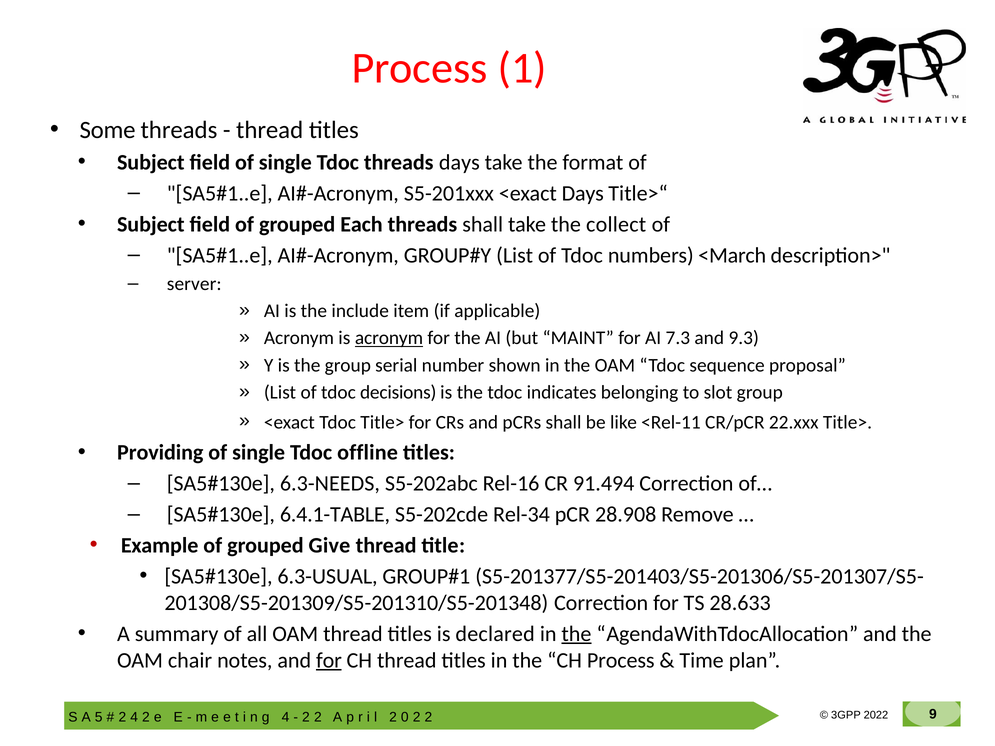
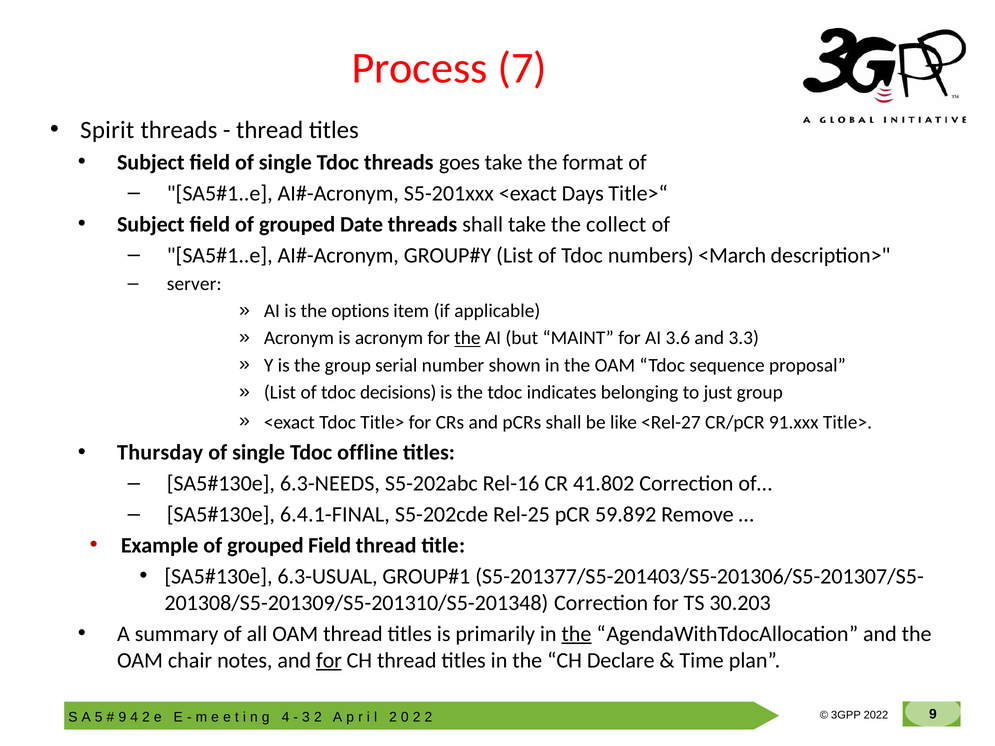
1: 1 -> 7 (522, 68)
Some: Some -> Spirit (107, 130)
threads days: days -> goes (459, 163)
Each: Each -> Date (362, 224)
include: include -> options (360, 311)
acronym underline: present -> none (389, 338)
the underline: none -> present (467, 338)
7.3: 7.3 -> 3.6 (678, 338)
9.3: 9.3 -> 3.3 (744, 338)
slot: slot -> just (718, 392)
<Rel-11: <Rel-11 -> <Rel-27 (671, 423)
22.xxx: 22.xxx -> 91.xxx (794, 423)
Providing: Providing -> Thursday (160, 453)
91.494: 91.494 -> 41.802 (604, 484)
6.4.1-TABLE: 6.4.1-TABLE -> 6.4.1-FINAL (335, 515)
Rel-34: Rel-34 -> Rel-25 (521, 515)
28.908: 28.908 -> 59.892 (626, 515)
grouped Give: Give -> Field (330, 546)
28.633: 28.633 -> 30.203 (740, 603)
declared: declared -> primarily (495, 634)
CH Process: Process -> Declare (621, 661)
2: 2 -> 9 (122, 718)
2: 2 -> 3 (306, 718)
